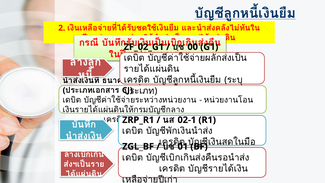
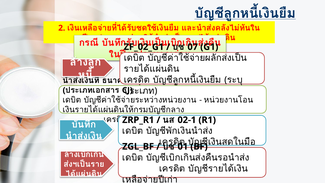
00: 00 -> 07 (193, 47)
